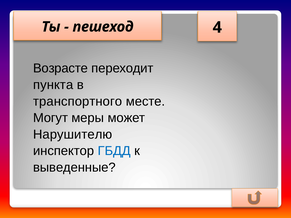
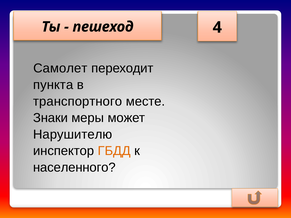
Возрасте: Возрасте -> Самолет (60, 68)
Могут: Могут -> Знаки (51, 118)
ГБДД colour: blue -> orange (114, 151)
выведенные: выведенные -> населенного (74, 168)
